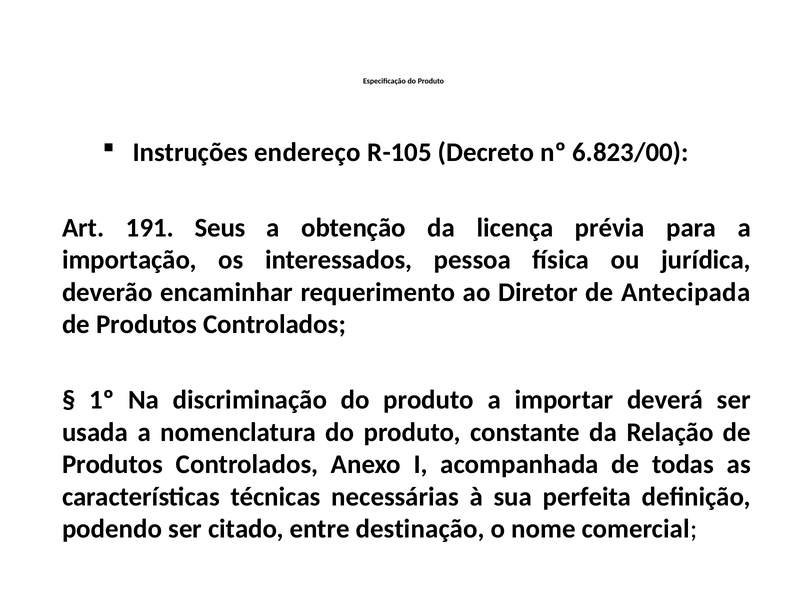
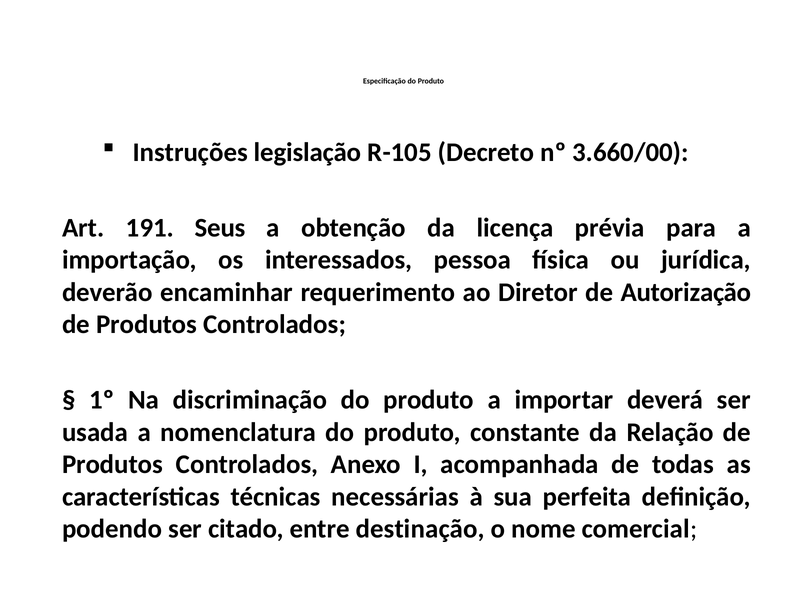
endereço: endereço -> legislação (308, 153)
6.823/00: 6.823/00 -> 3.660/00 (630, 153)
Antecipada: Antecipada -> Autorização (686, 292)
